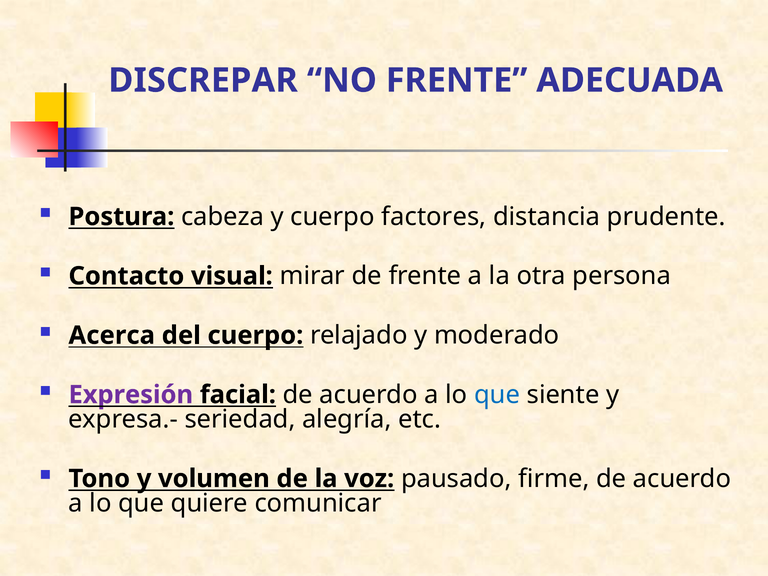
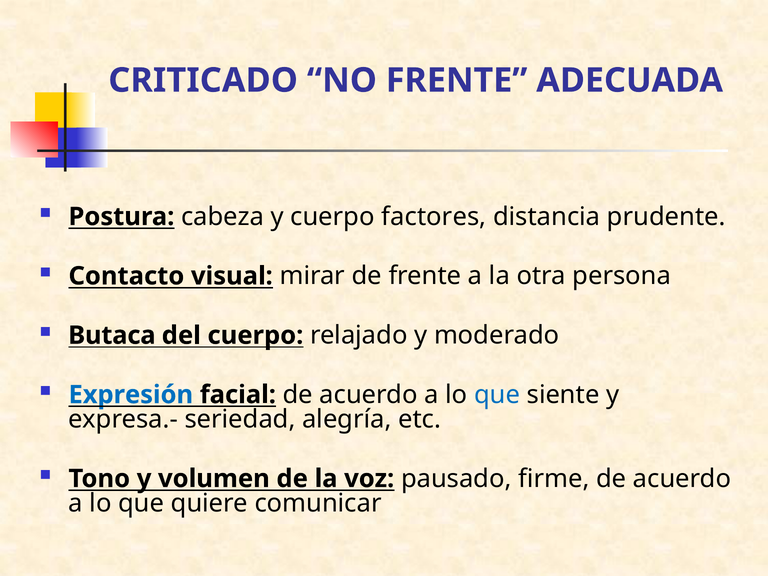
DISCREPAR: DISCREPAR -> CRITICADO (203, 80)
Acerca: Acerca -> Butaca (112, 335)
Expresión colour: purple -> blue (131, 395)
